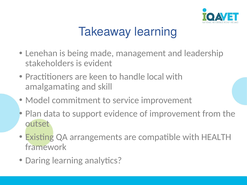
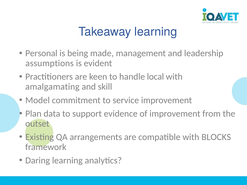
Lenehan: Lenehan -> Personal (41, 53)
stakeholders: stakeholders -> assumptions (50, 63)
HEALTH: HEALTH -> BLOCKS (216, 137)
